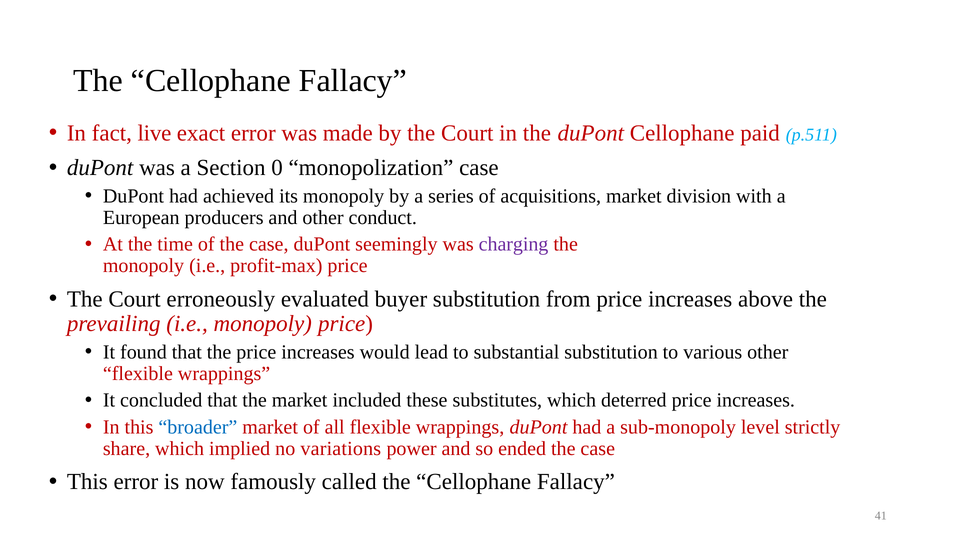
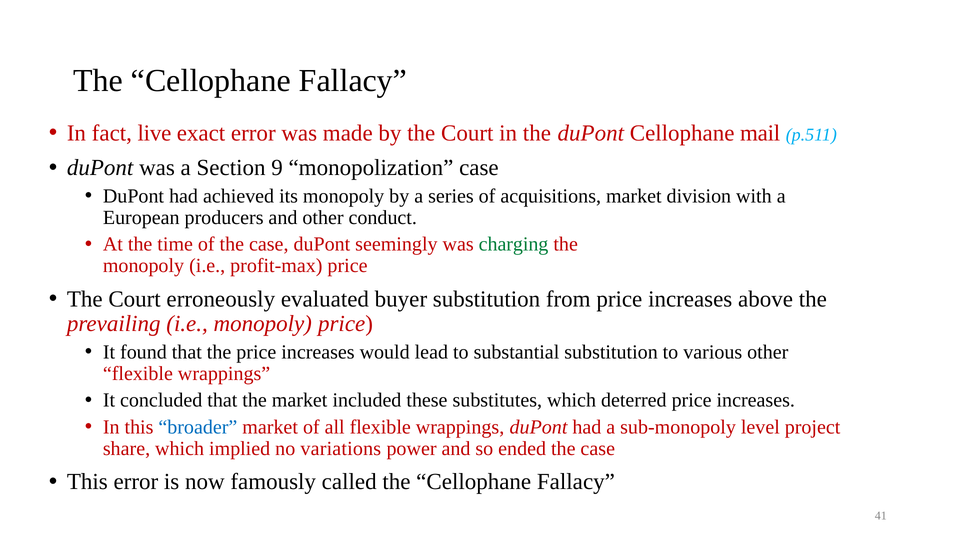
paid: paid -> mail (760, 133)
0: 0 -> 9 (277, 168)
charging colour: purple -> green (514, 244)
strictly: strictly -> project (813, 427)
